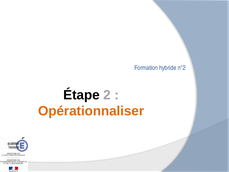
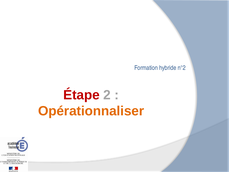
Étape colour: black -> red (81, 95)
